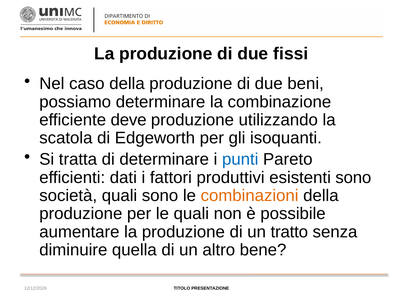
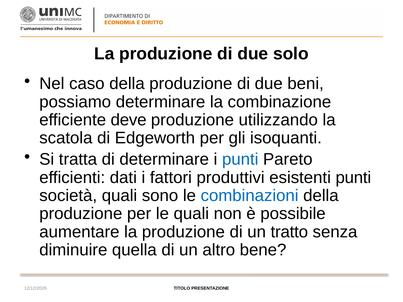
fissi: fissi -> solo (291, 54)
esistenti sono: sono -> punti (353, 178)
combinazioni colour: orange -> blue (250, 196)
